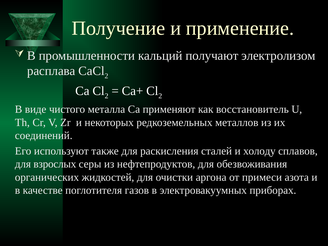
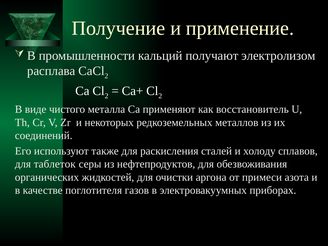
взрослых: взрослых -> таблеток (55, 164)
